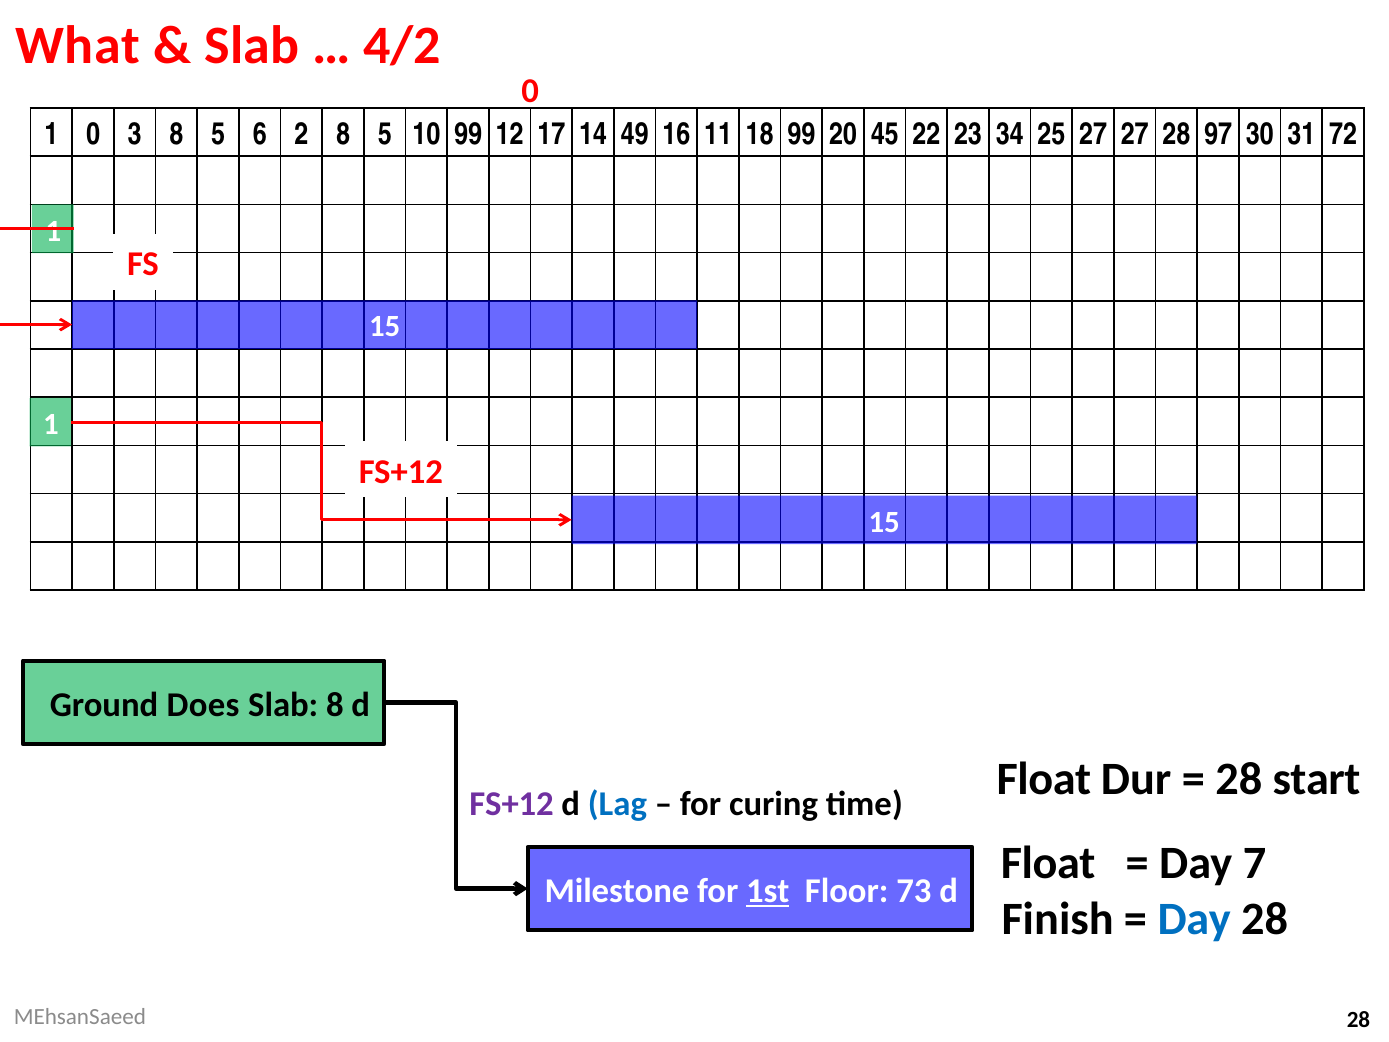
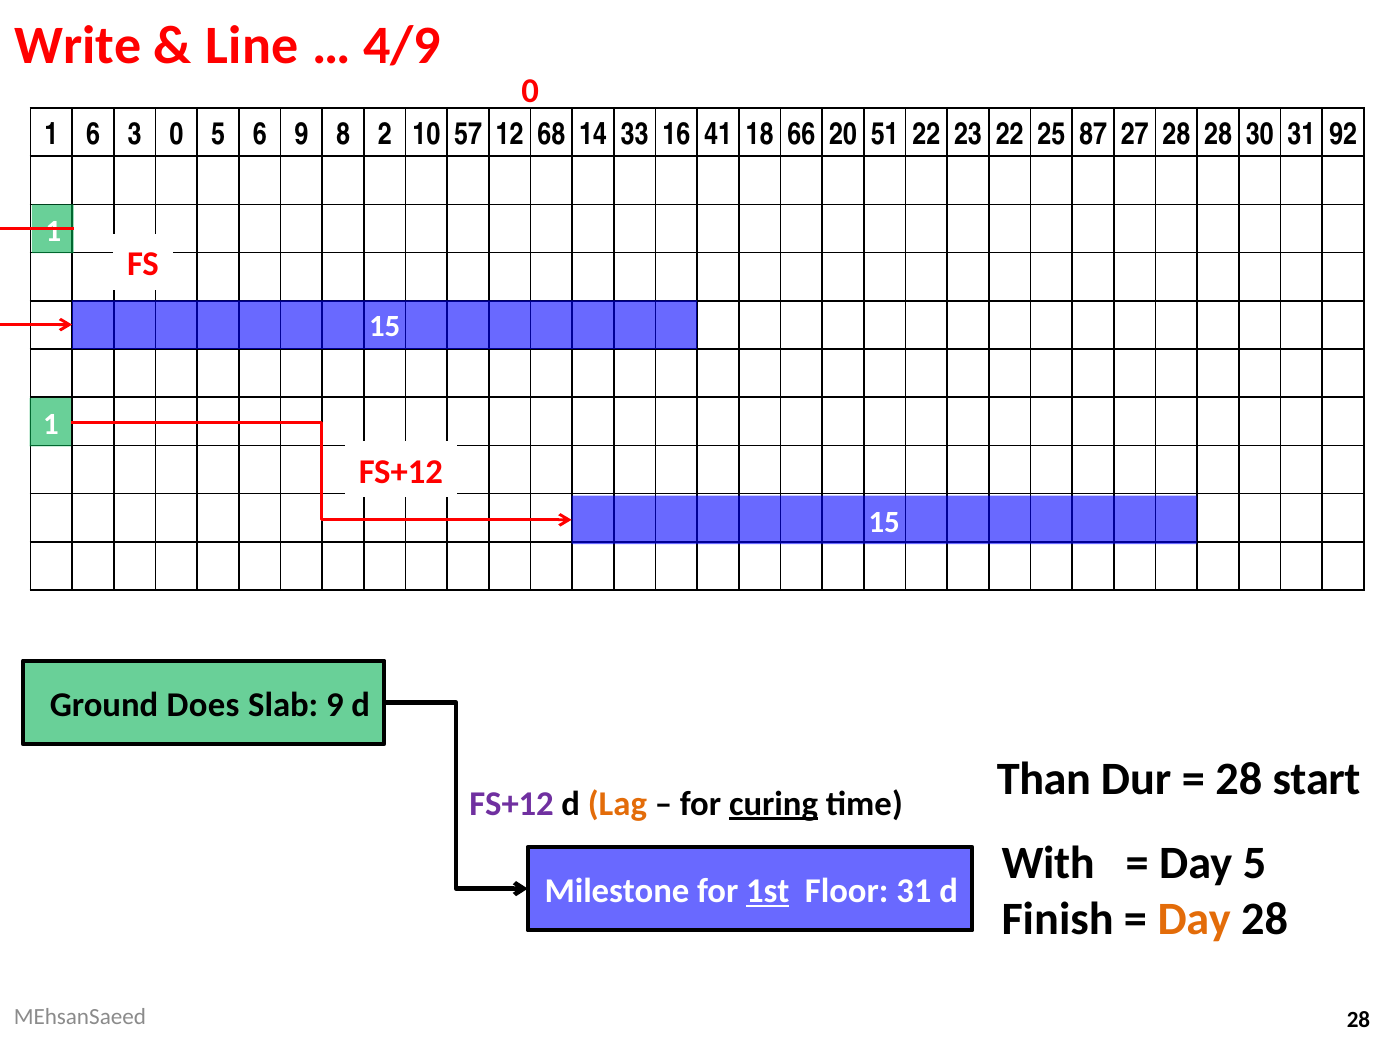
What: What -> Write (78, 45)
Slab: Slab -> Line (252, 45)
4/2: 4/2 -> 4/9 (402, 45)
1 0: 0 -> 6 (93, 134)
3 8: 8 -> 0 (176, 134)
6 2: 2 -> 9 (301, 134)
5: 5 -> 2 (385, 134)
10 99: 99 -> 57 (468, 134)
17: 17 -> 68 (551, 134)
49: 49 -> 33 (635, 134)
11: 11 -> 41 (718, 134)
18 99: 99 -> 66 (801, 134)
45: 45 -> 51 (885, 134)
23 34: 34 -> 22 (1010, 134)
25 27: 27 -> 87 (1093, 134)
28 97: 97 -> 28 (1218, 134)
72: 72 -> 92 (1343, 134)
Slab 8: 8 -> 9 (335, 705)
Float: Float -> Than (1044, 779)
Lag colour: blue -> orange (617, 803)
curing underline: none -> present (774, 803)
Float: Float -> With (1048, 863)
Day 7: 7 -> 5 (1255, 863)
Floor 73: 73 -> 31 (914, 891)
Day colour: blue -> orange (1194, 919)
